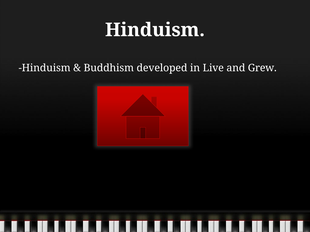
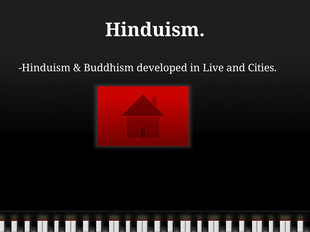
Grew: Grew -> Cities (262, 68)
